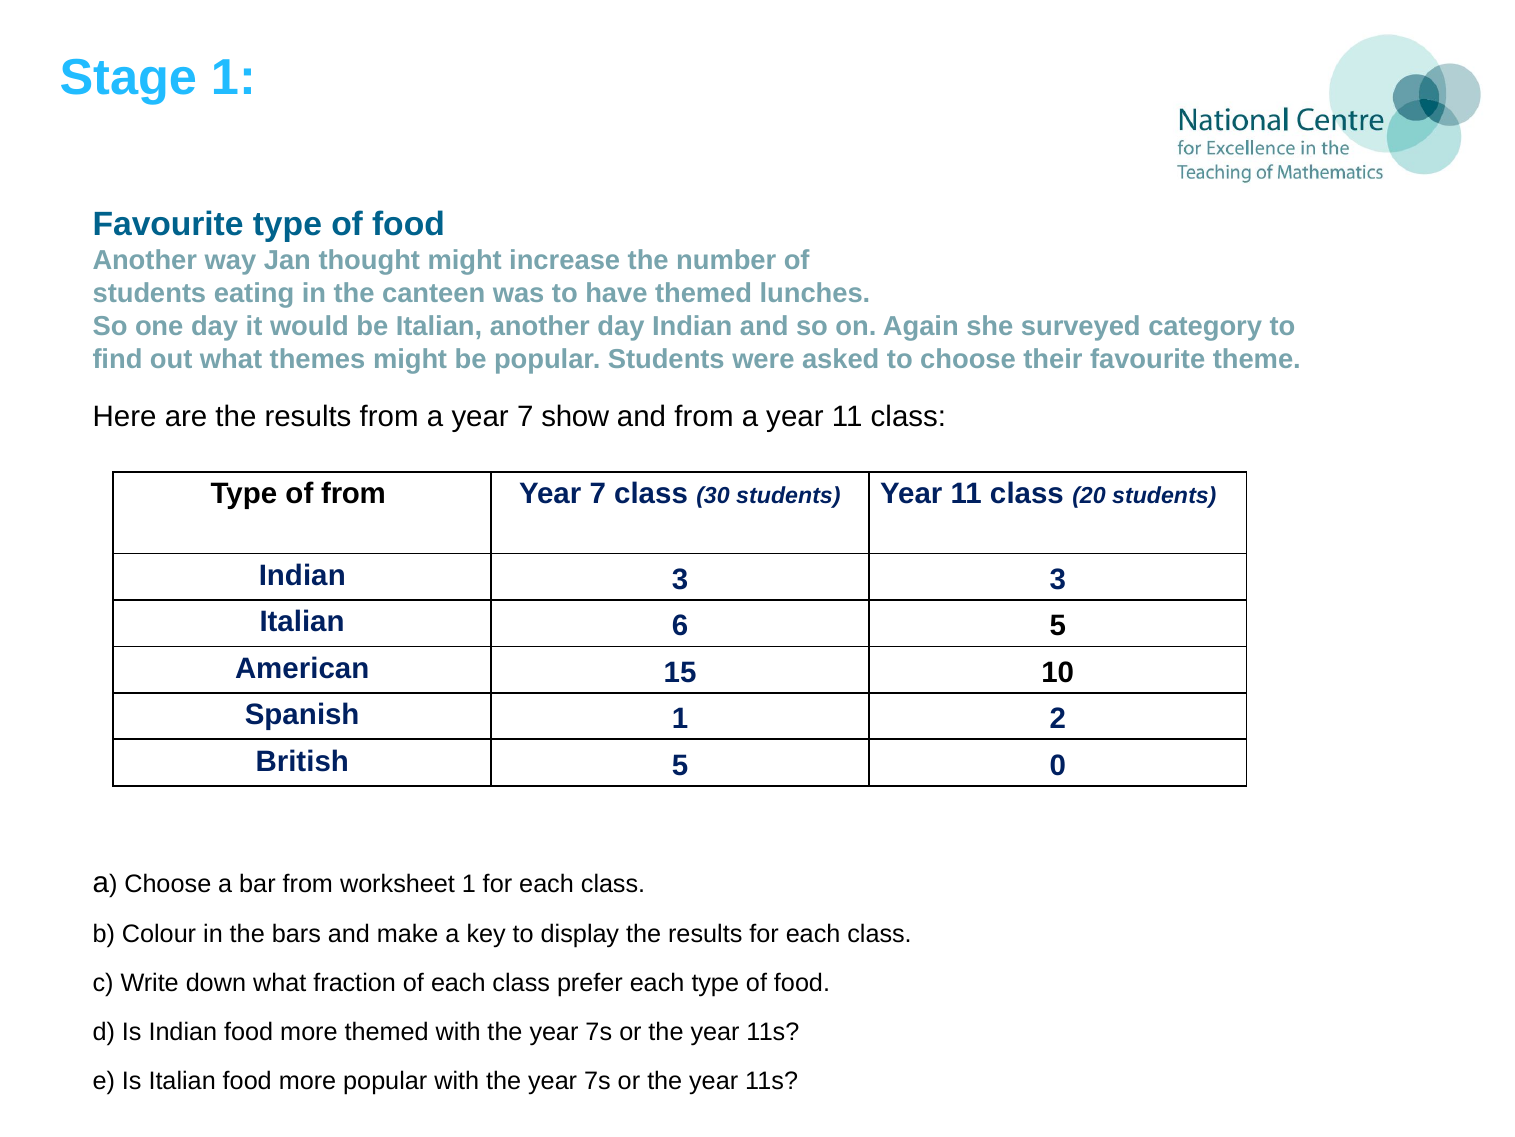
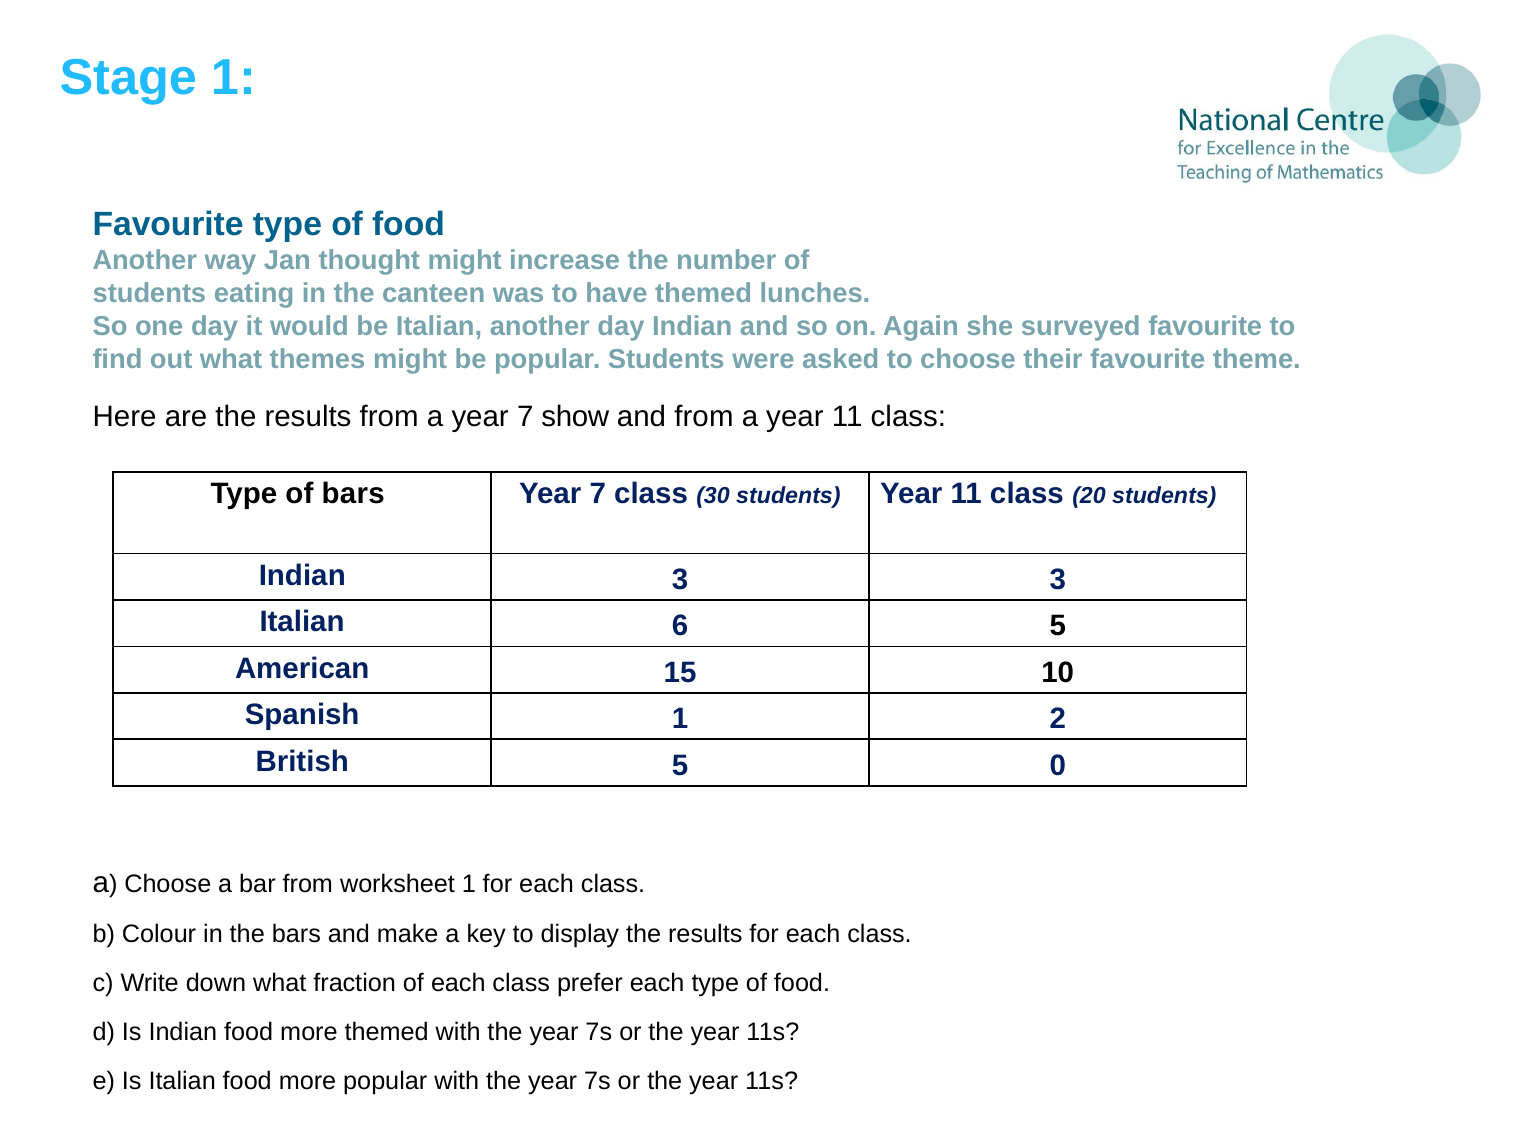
surveyed category: category -> favourite (1205, 326)
of from: from -> bars (353, 494)
